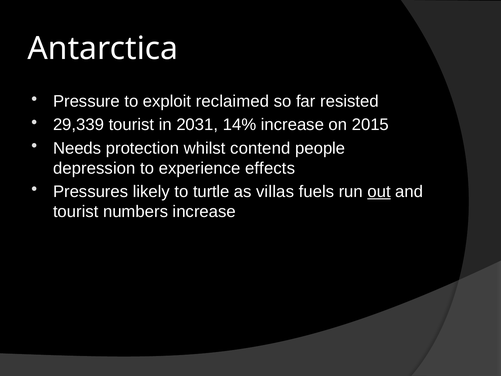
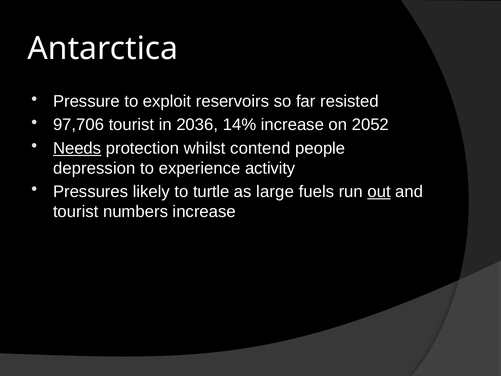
reclaimed: reclaimed -> reservoirs (232, 101)
29,339: 29,339 -> 97,706 (79, 125)
2031: 2031 -> 2036 (197, 125)
2015: 2015 -> 2052 (370, 125)
Needs underline: none -> present (77, 148)
effects: effects -> activity (270, 168)
villas: villas -> large (275, 191)
